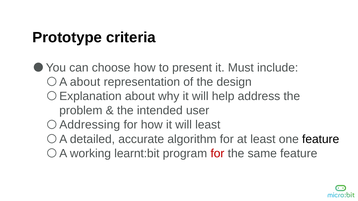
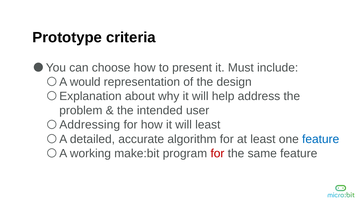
A about: about -> would (85, 82)
feature colour: black -> blue (321, 139)
learnt:bit: learnt:bit -> make:bit (137, 154)
